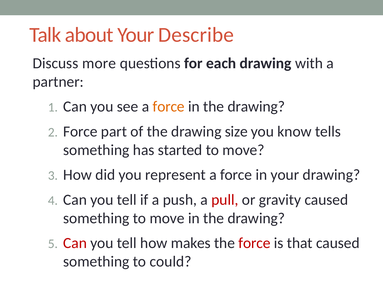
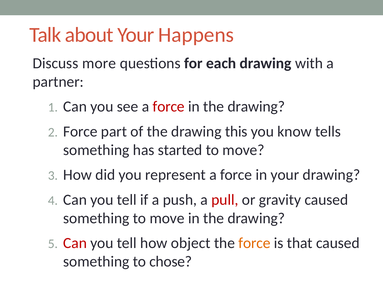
Describe: Describe -> Happens (196, 35)
force colour: orange -> red (169, 107)
size: size -> this (236, 132)
makes: makes -> object (191, 243)
force colour: red -> orange (254, 243)
could: could -> chose (171, 262)
